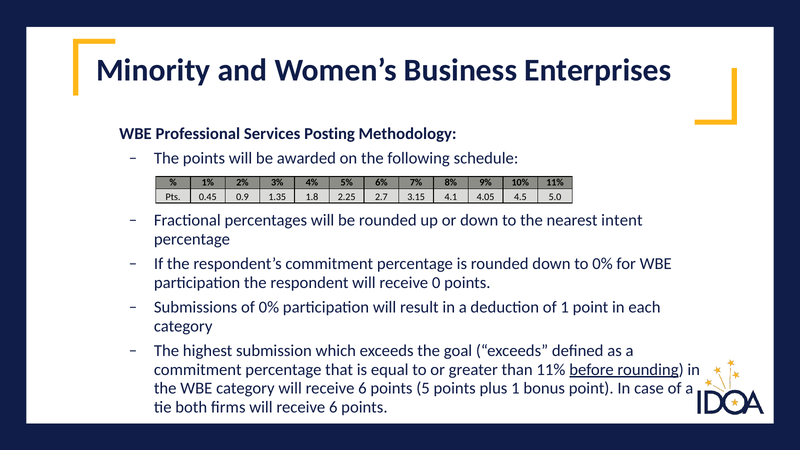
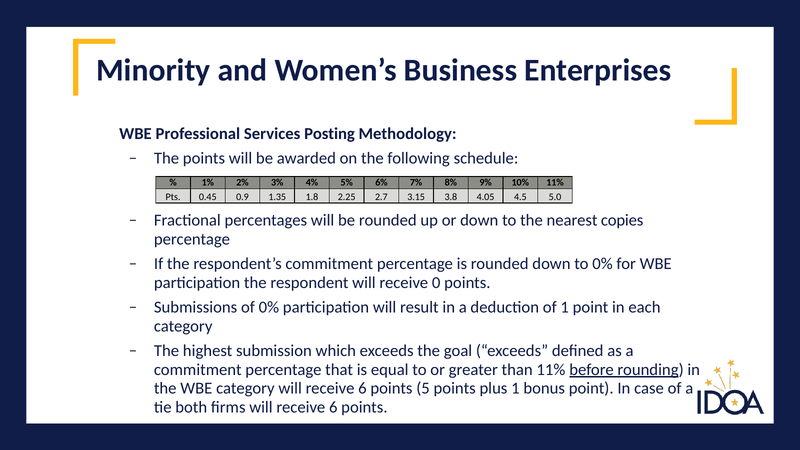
4.1: 4.1 -> 3.8 (451, 197)
intent: intent -> copies (622, 220)
